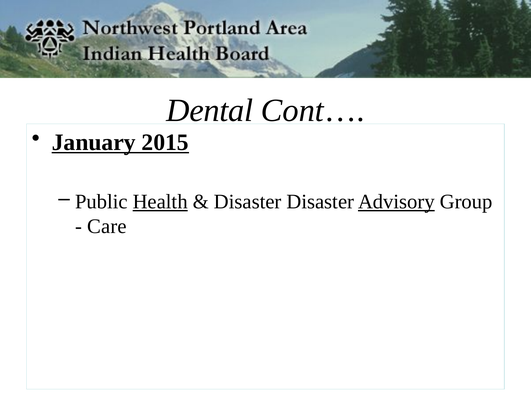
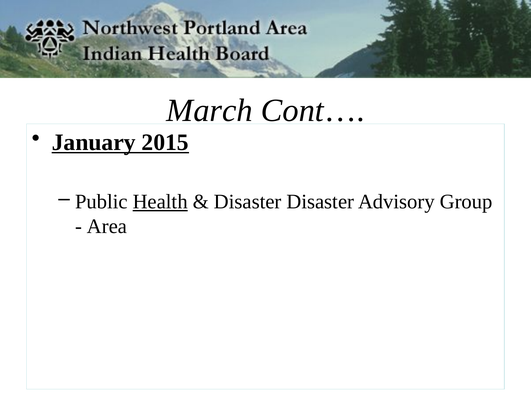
Dental: Dental -> March (210, 111)
Advisory underline: present -> none (396, 202)
Care: Care -> Area (107, 227)
